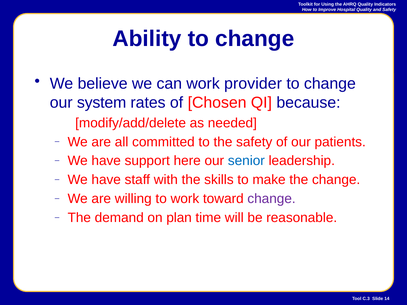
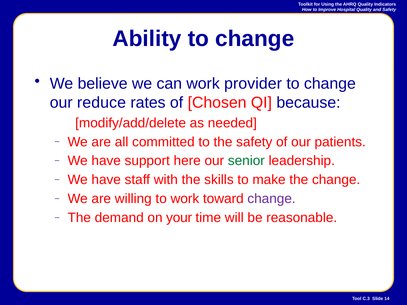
system: system -> reduce (101, 103)
senior colour: blue -> green (246, 161)
plan: plan -> your (179, 218)
